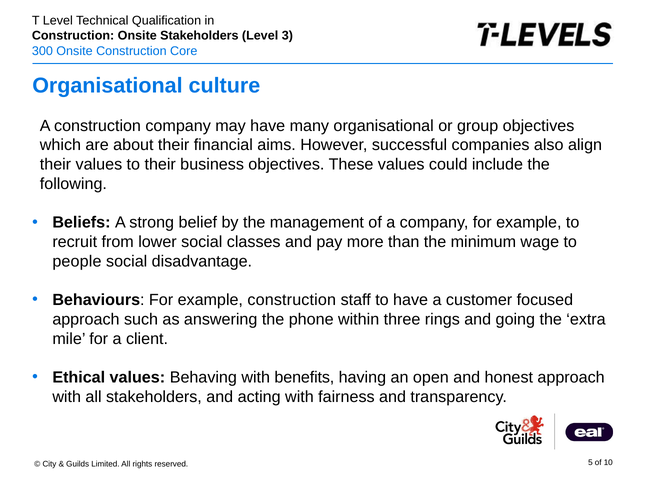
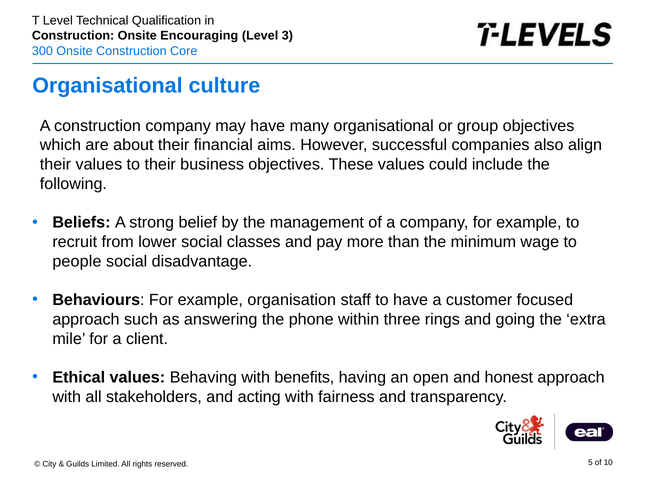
Stakeholders: Stakeholders -> Encouraging (199, 36)
example construction: construction -> organisation (292, 300)
